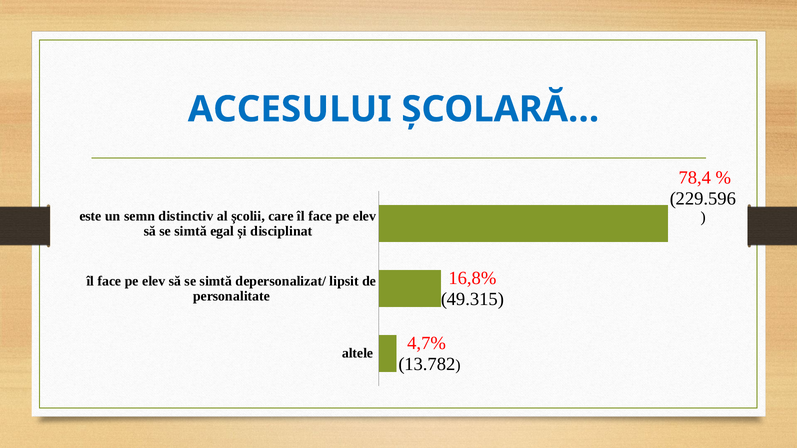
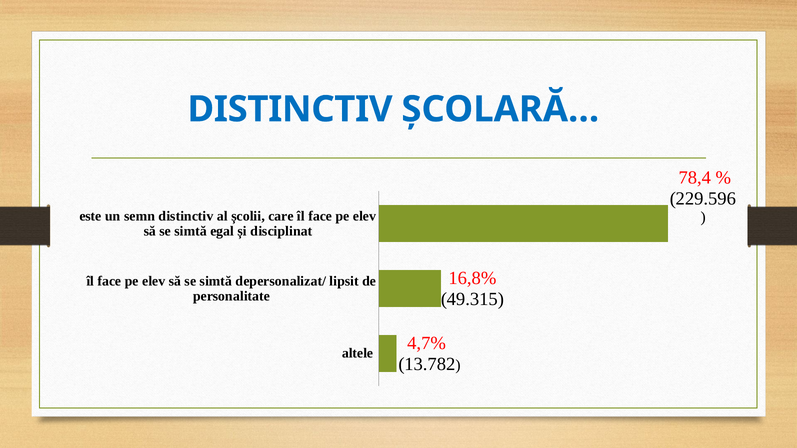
ACCESULUI: ACCESULUI -> DISTINCTIV (290, 109)
